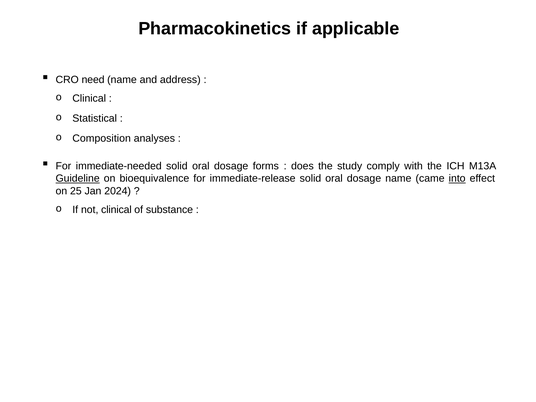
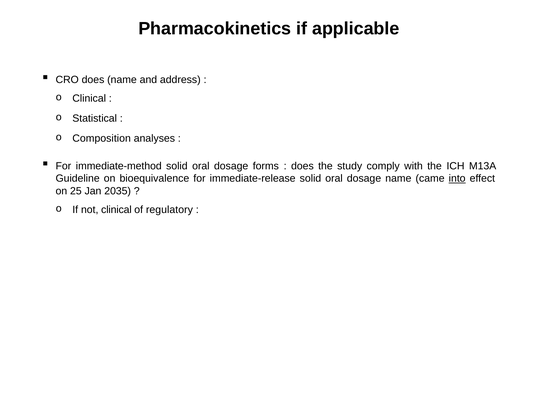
CRO need: need -> does (93, 80)
immediate-needed: immediate-needed -> immediate-method (119, 166)
Guideline underline: present -> none (78, 178)
2024: 2024 -> 2035 (118, 191)
substance: substance -> regulatory (169, 210)
